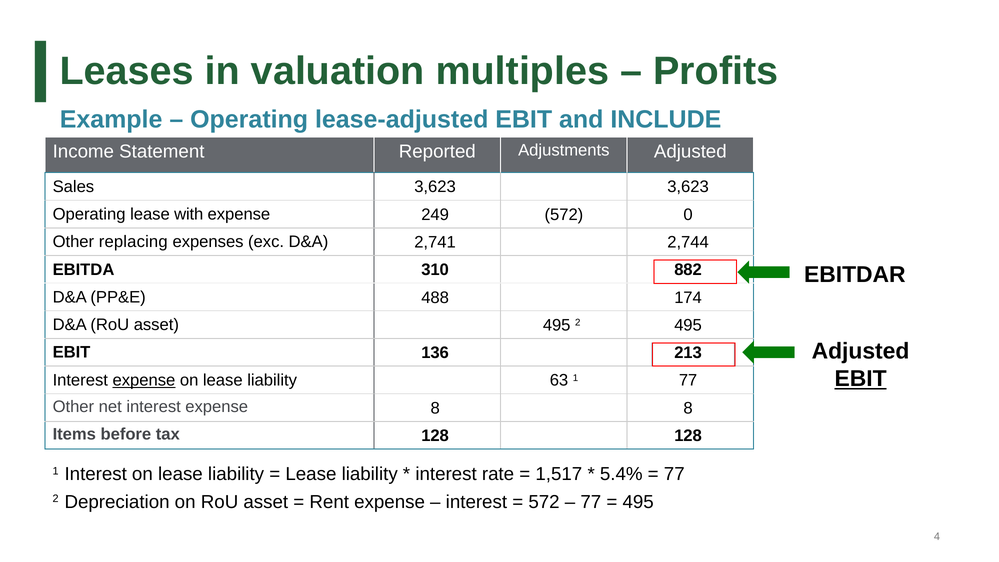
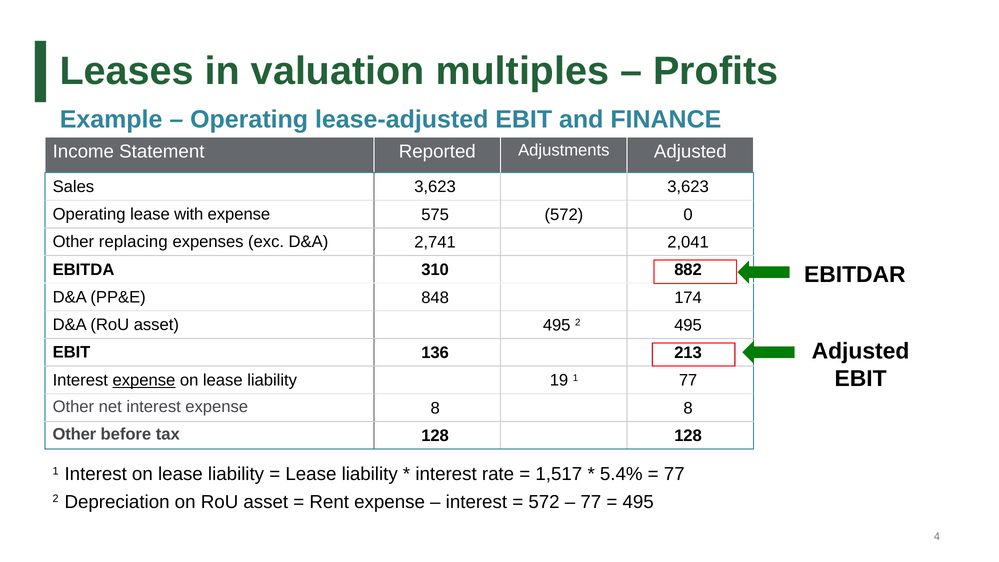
INCLUDE: INCLUDE -> FINANCE (666, 120)
249: 249 -> 575 (435, 215)
2,744: 2,744 -> 2,041 (688, 242)
488: 488 -> 848 (435, 298)
EBIT underline: present -> none (861, 379)
63: 63 -> 19 (559, 380)
Items: Items -> Other (74, 434)
